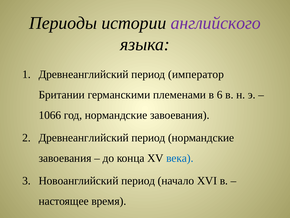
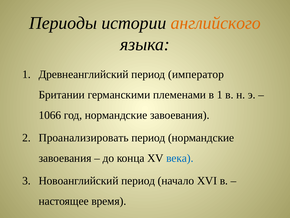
английского colour: purple -> orange (216, 23)
в 6: 6 -> 1 (220, 95)
Древнеанглийский: Древнеанглийский -> Проанализировать (84, 137)
